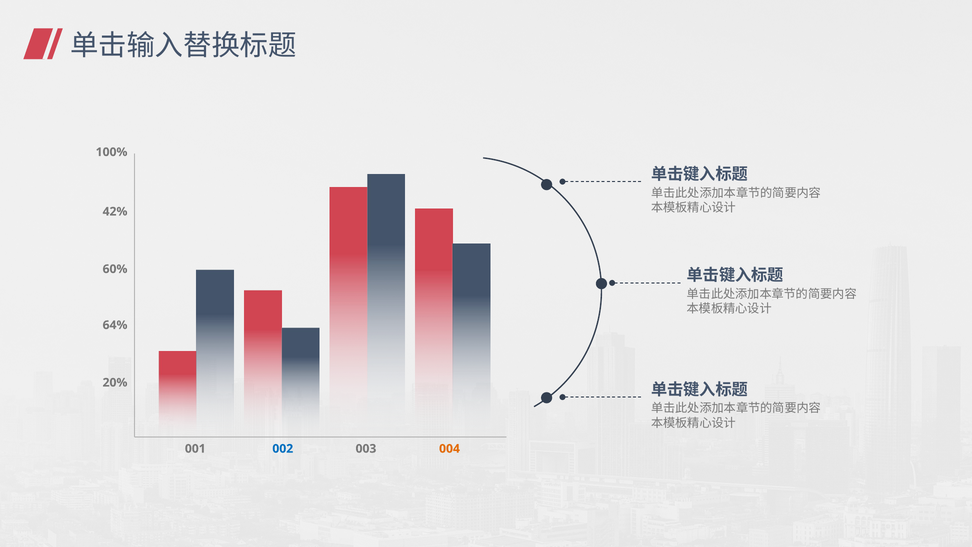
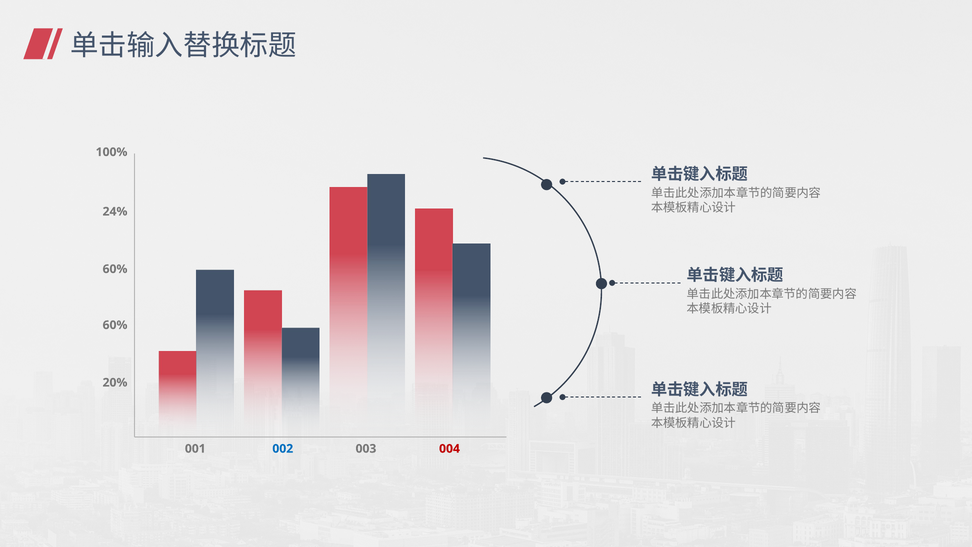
42%: 42% -> 24% (115, 211)
64%: 64% -> 60% (115, 325)
004 colour: orange -> red (449, 449)
